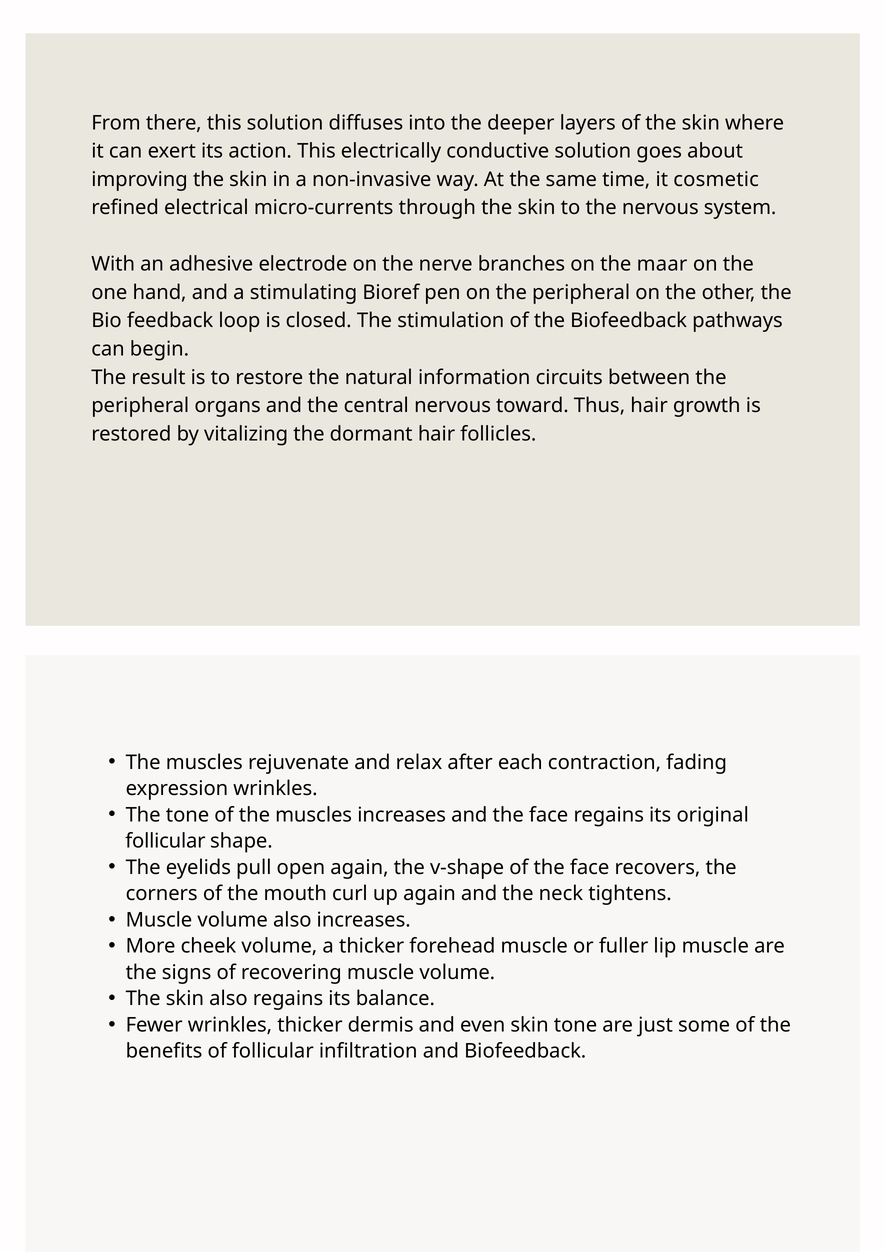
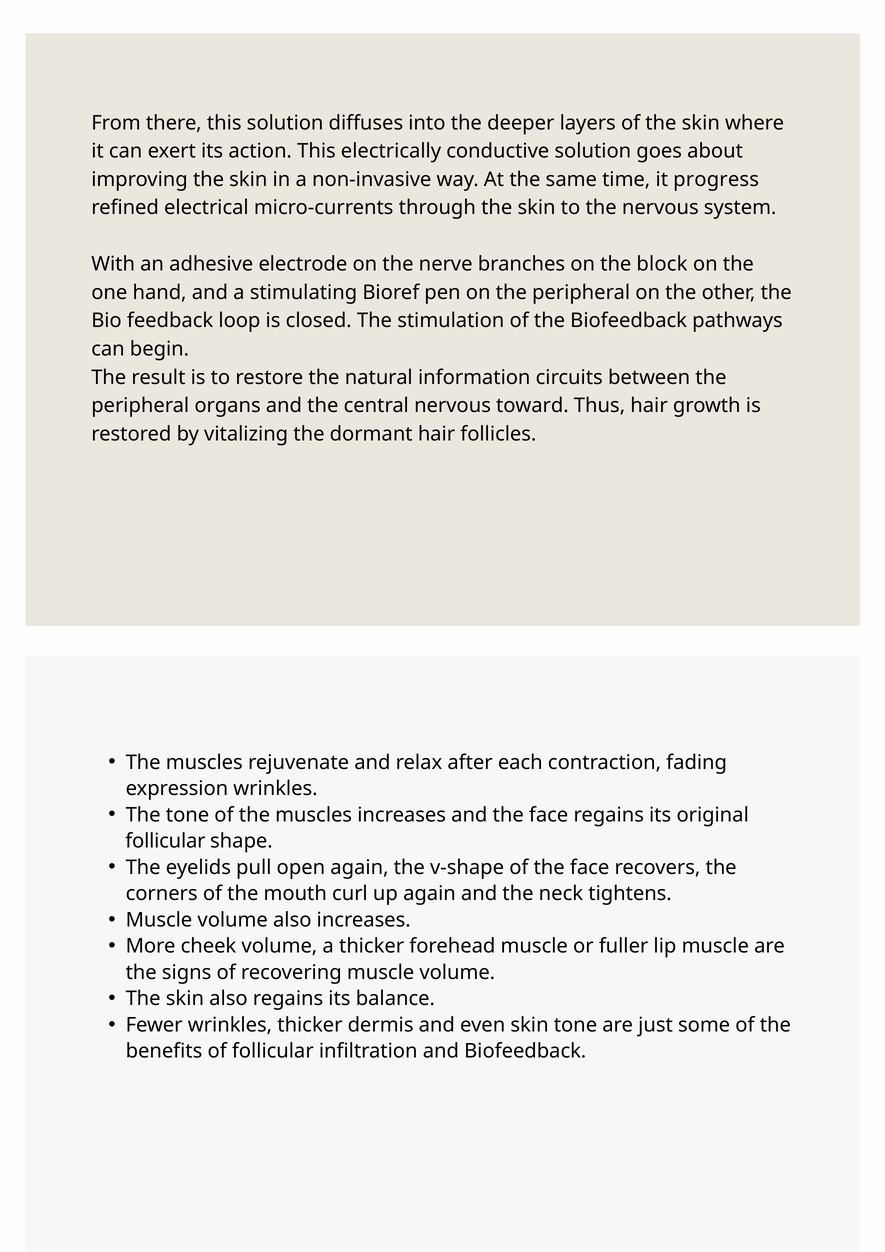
cosmetic: cosmetic -> progress (716, 179)
maar: maar -> block (662, 264)
